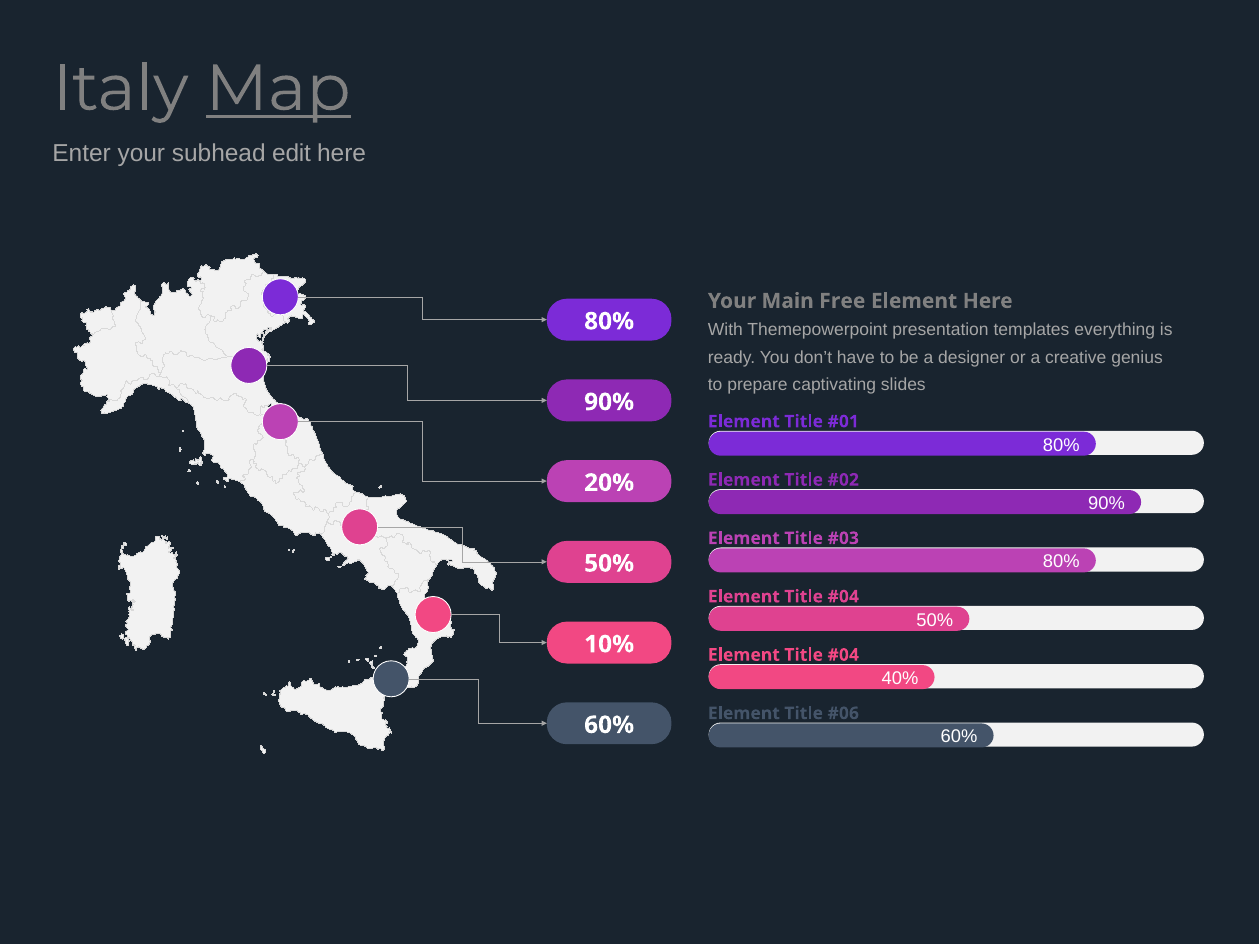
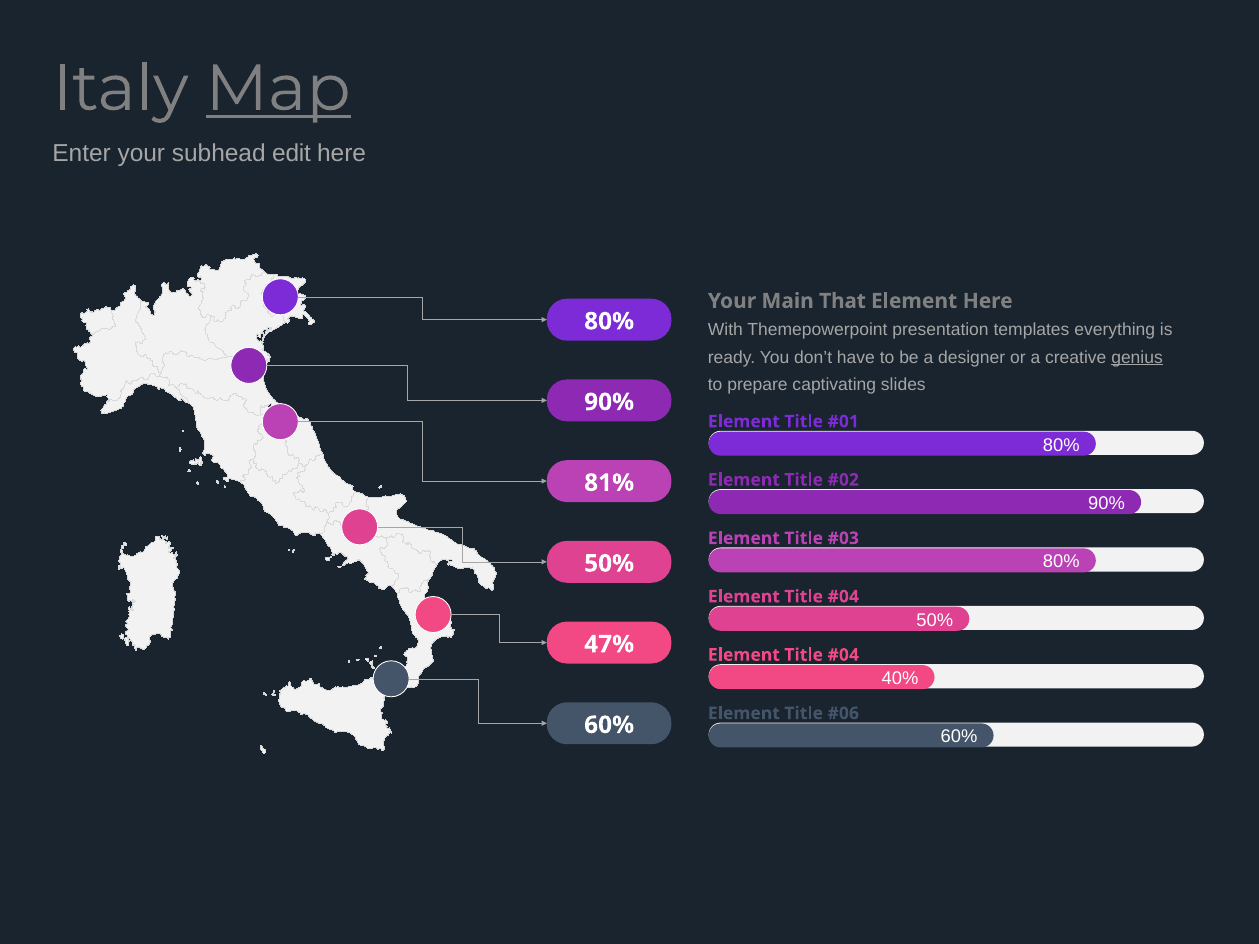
Free: Free -> That (842, 301)
genius underline: none -> present (1137, 357)
20%: 20% -> 81% (609, 483)
10%: 10% -> 47% (609, 644)
